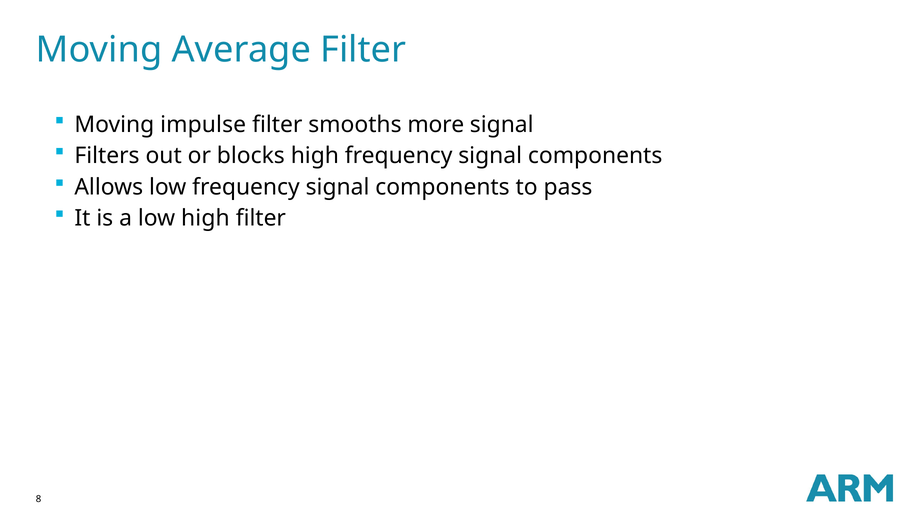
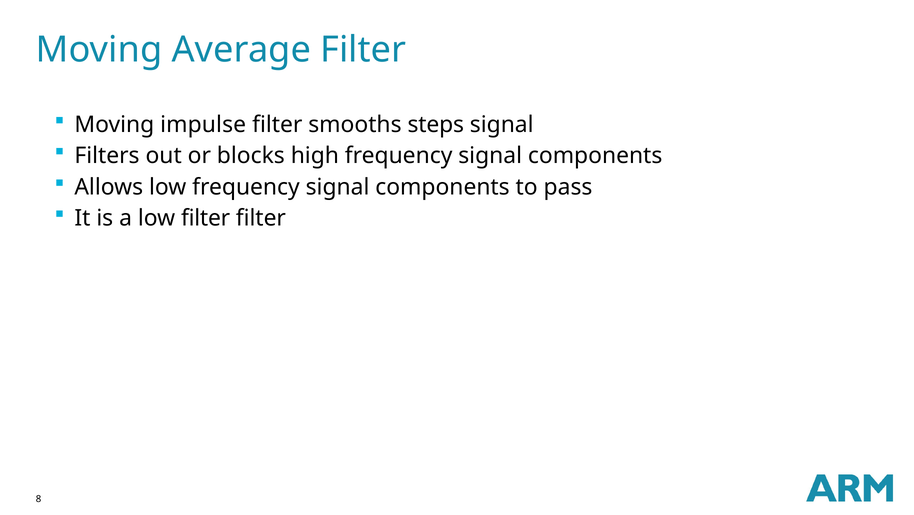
more: more -> steps (436, 124)
low high: high -> filter (206, 218)
